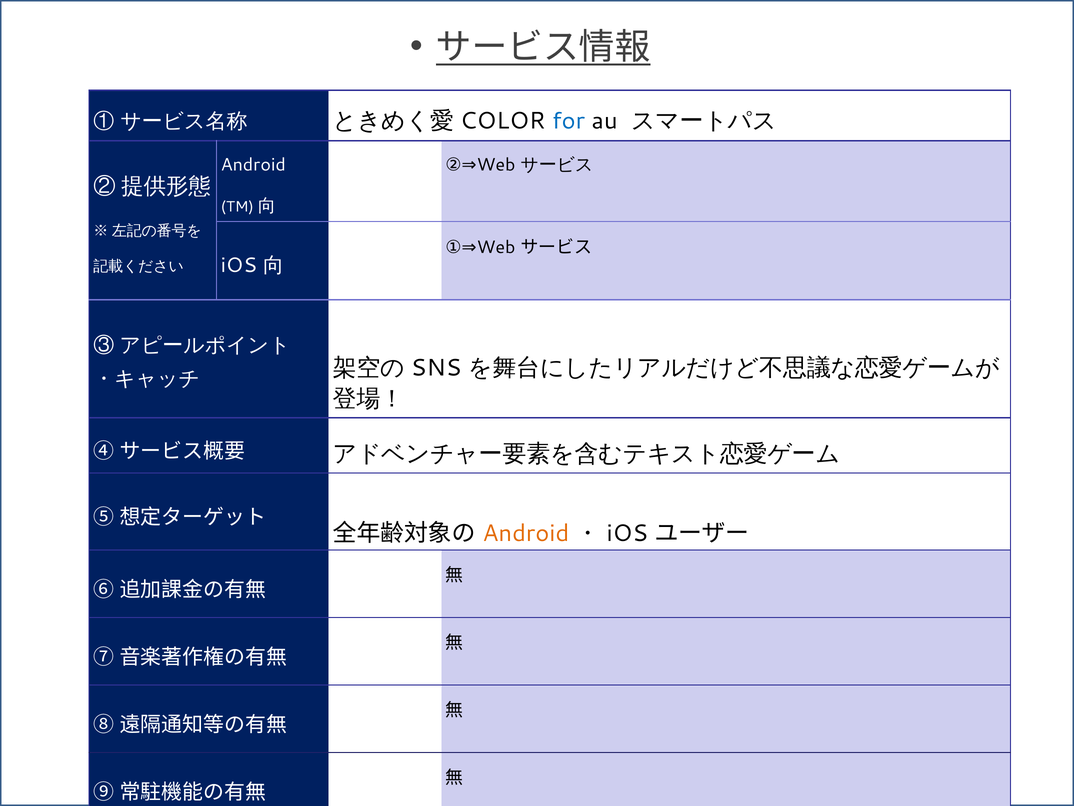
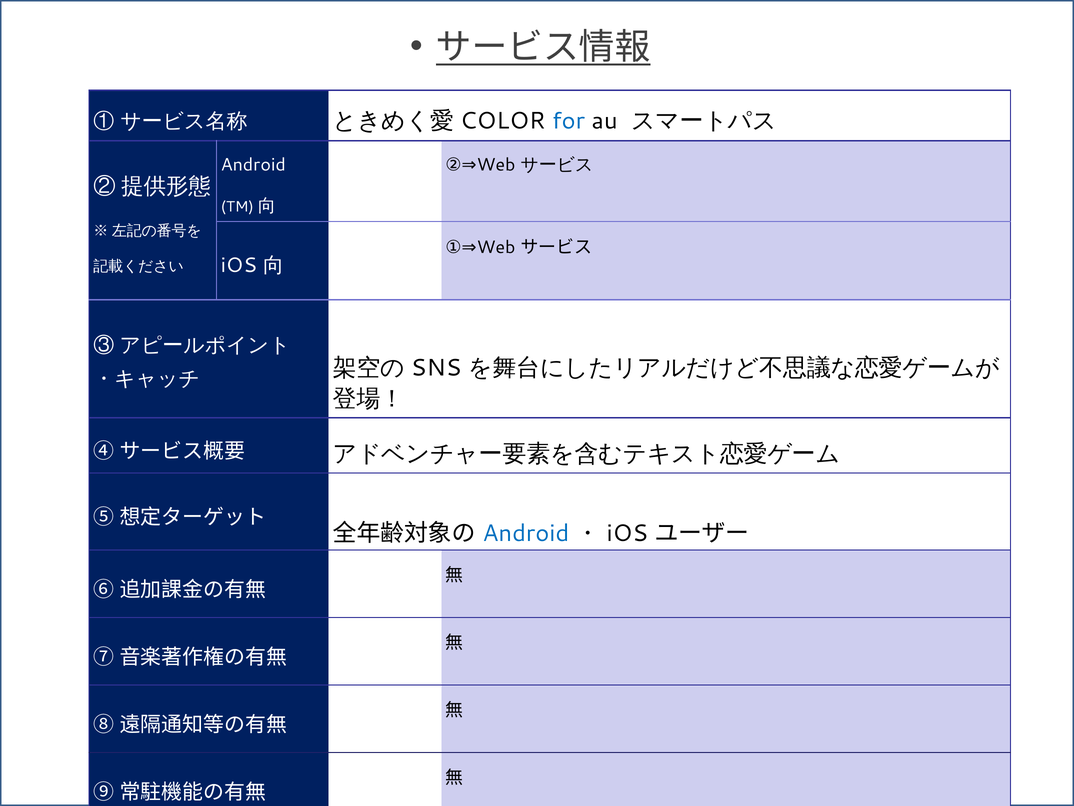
Android colour: orange -> blue (526, 533)
